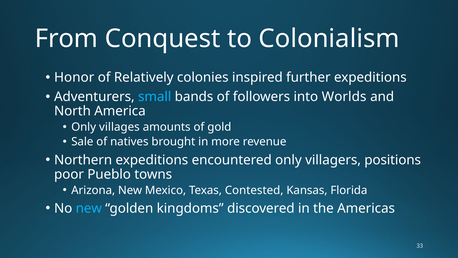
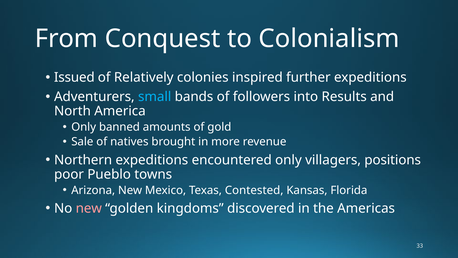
Honor: Honor -> Issued (74, 77)
Worlds: Worlds -> Results (344, 97)
villages: villages -> banned (119, 127)
new colour: light blue -> pink (89, 208)
